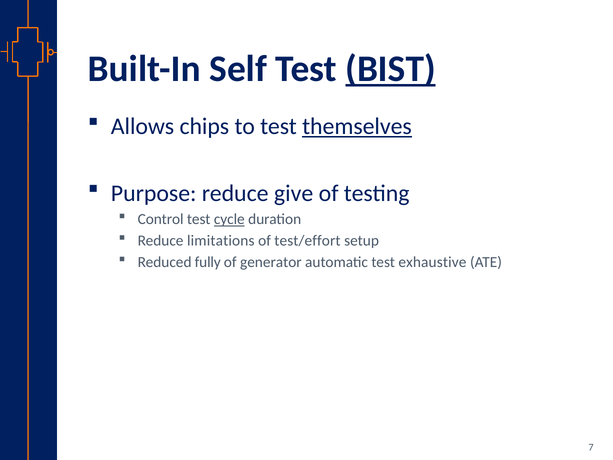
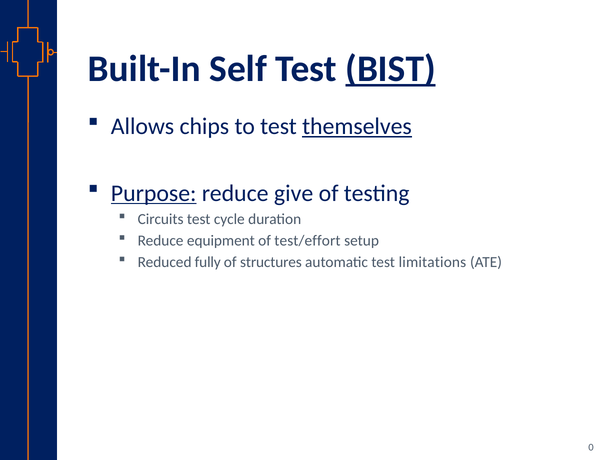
Purpose underline: none -> present (154, 193)
Control: Control -> Circuits (161, 219)
cycle underline: present -> none (229, 219)
limitations: limitations -> equipment (221, 241)
generator: generator -> structures (271, 262)
exhaustive: exhaustive -> limitations (432, 262)
7: 7 -> 0 (591, 447)
